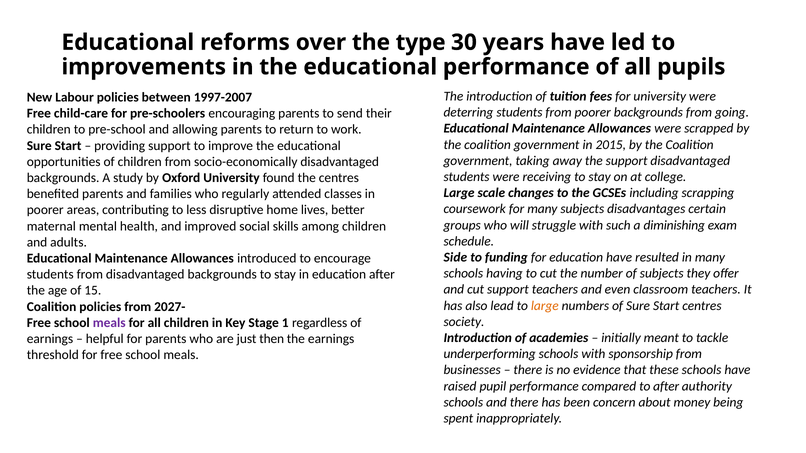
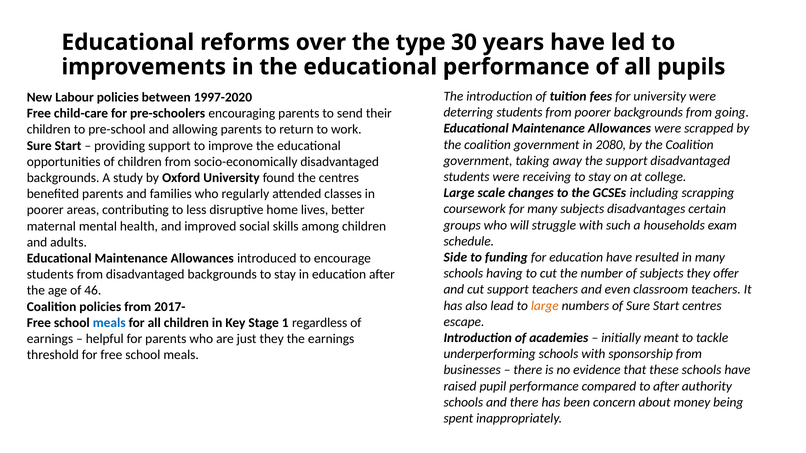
1997-2007: 1997-2007 -> 1997-2020 (223, 97)
2015: 2015 -> 2080 (611, 145)
diminishing: diminishing -> households (674, 225)
15: 15 -> 46 (93, 291)
2027-: 2027- -> 2017- (170, 307)
society: society -> escape (464, 322)
meals colour: purple -> blue (109, 323)
just then: then -> they (272, 339)
